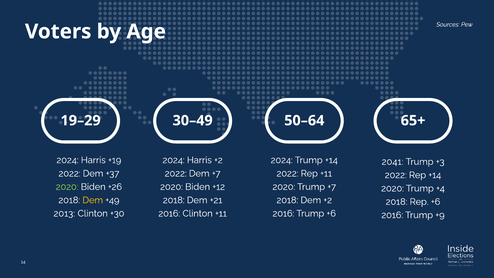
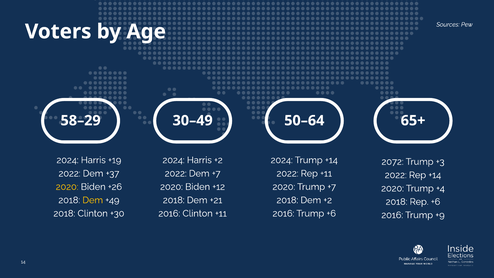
19–29: 19–29 -> 58–29 (81, 121)
2041: 2041 -> 2072 (393, 162)
2020 colour: light green -> yellow (67, 187)
2013: 2013 -> 2018 (64, 213)
